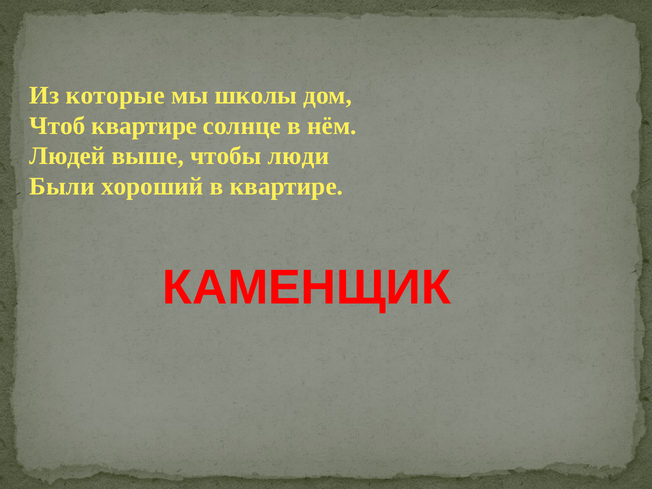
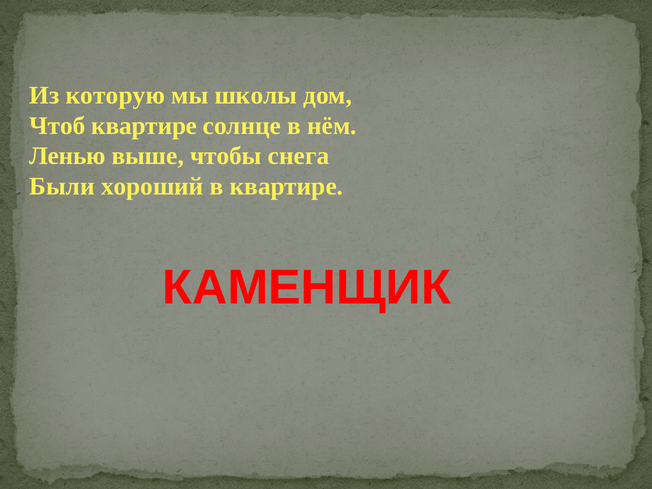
которые: которые -> которую (115, 95)
Людей: Людей -> Ленью (67, 156)
люди: люди -> снега (299, 156)
